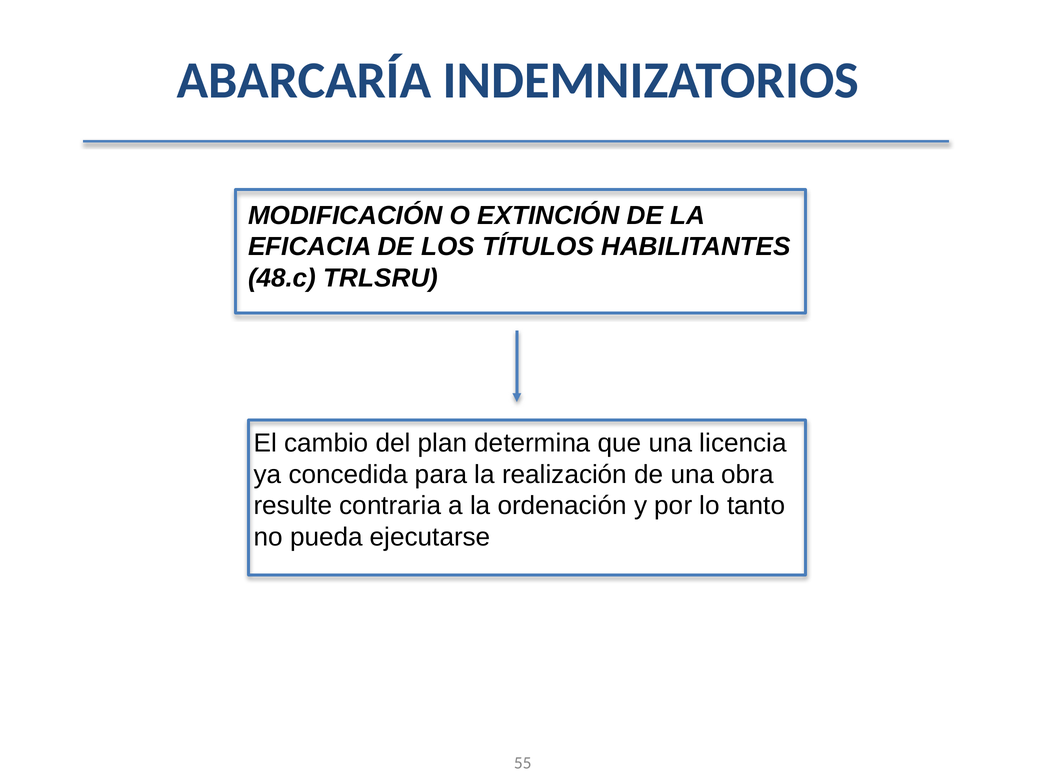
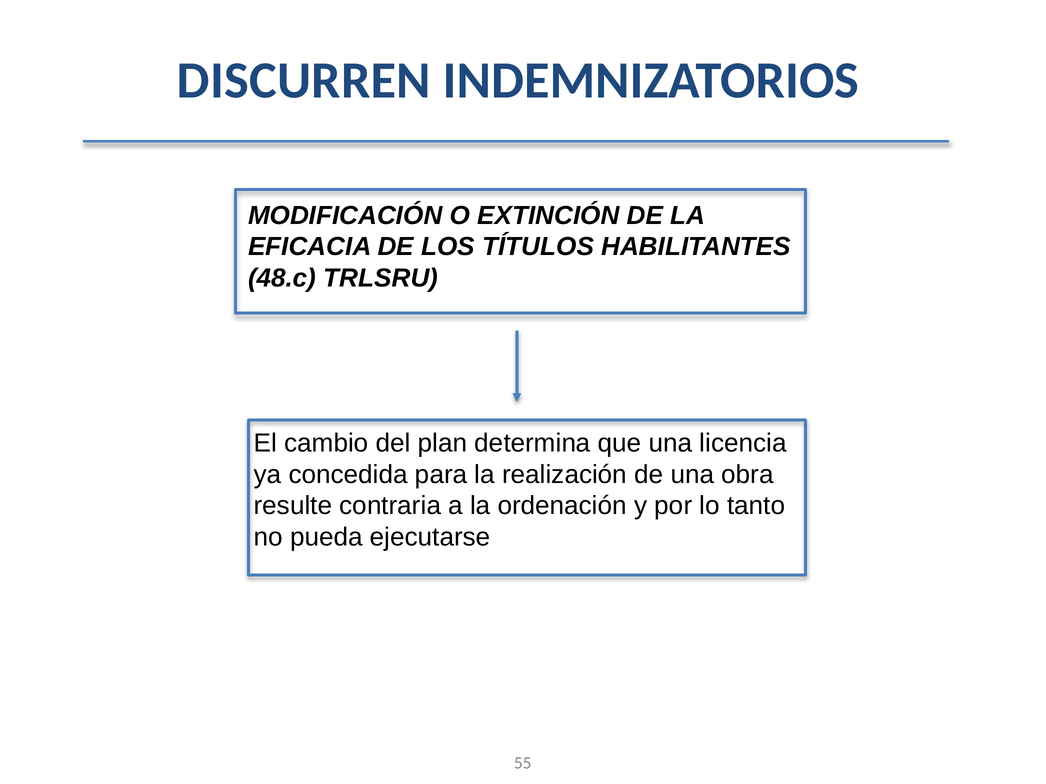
ABARCARÍA: ABARCARÍA -> DISCURREN (304, 80)
